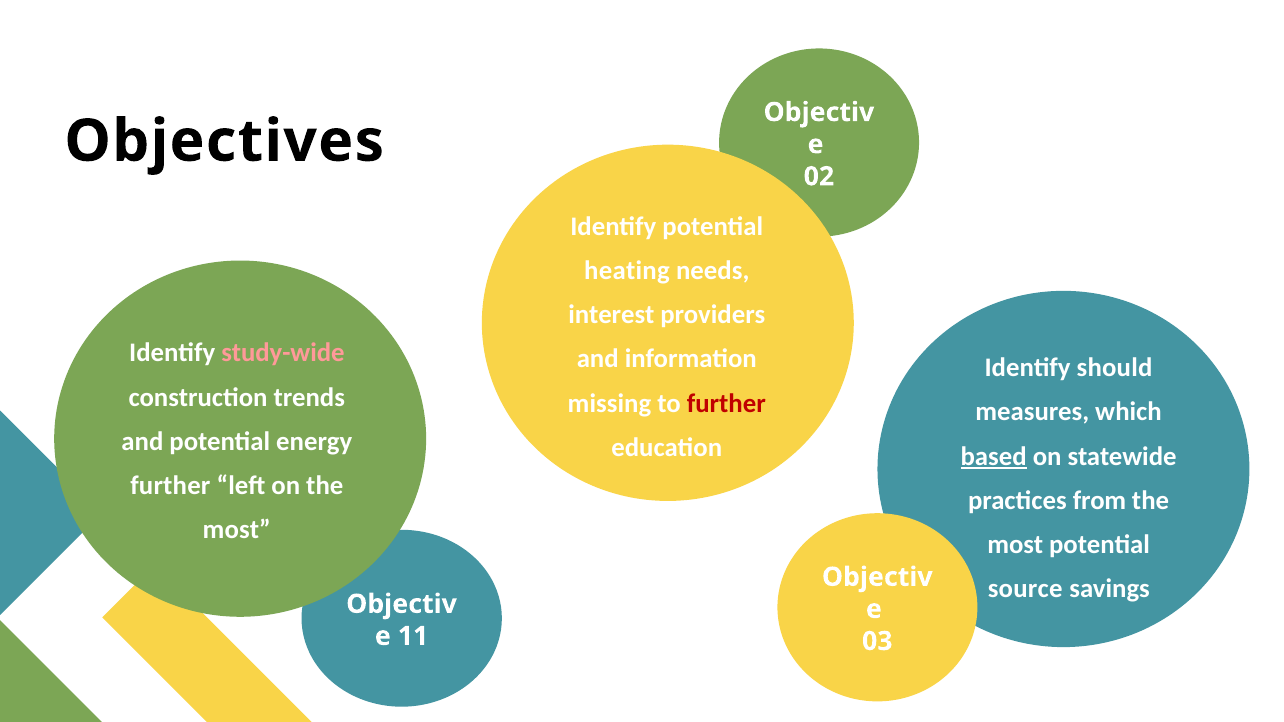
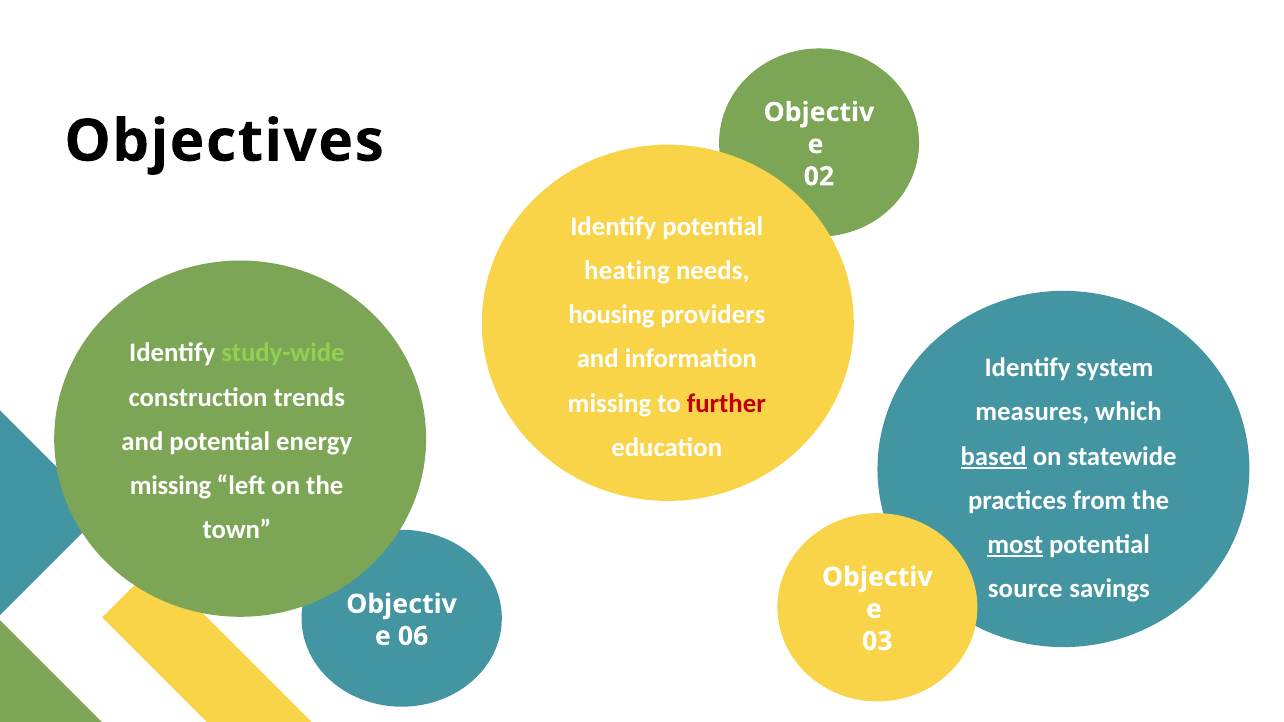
interest: interest -> housing (611, 315)
study-wide colour: pink -> light green (283, 353)
should: should -> system (1115, 368)
further: further -> missing (171, 486)
most: most -> town (237, 530)
most underline: none -> present (1015, 545)
11: 11 -> 06 (413, 636)
